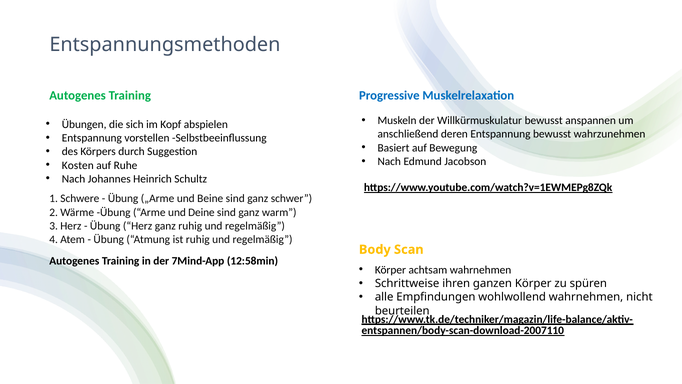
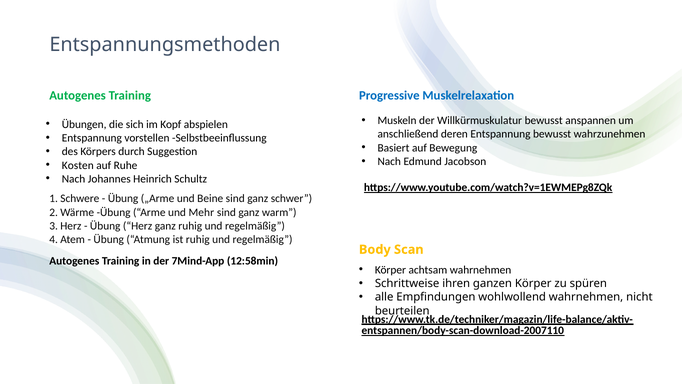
Deine: Deine -> Mehr (201, 212)
